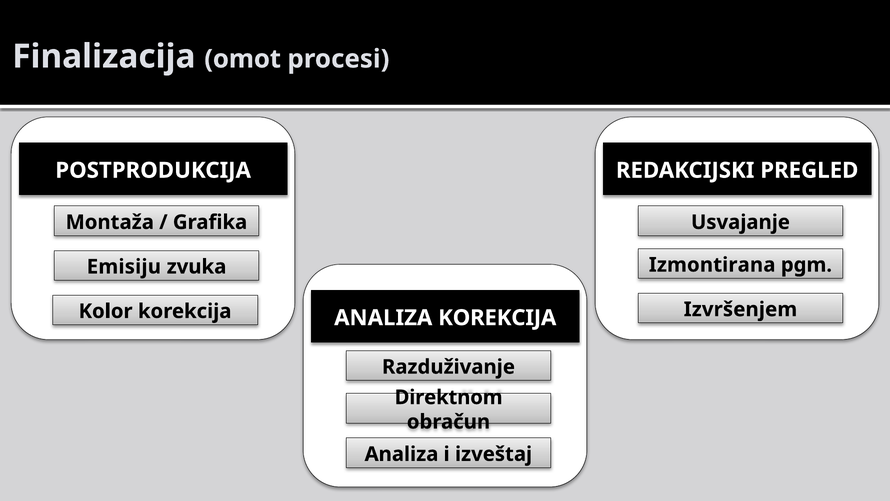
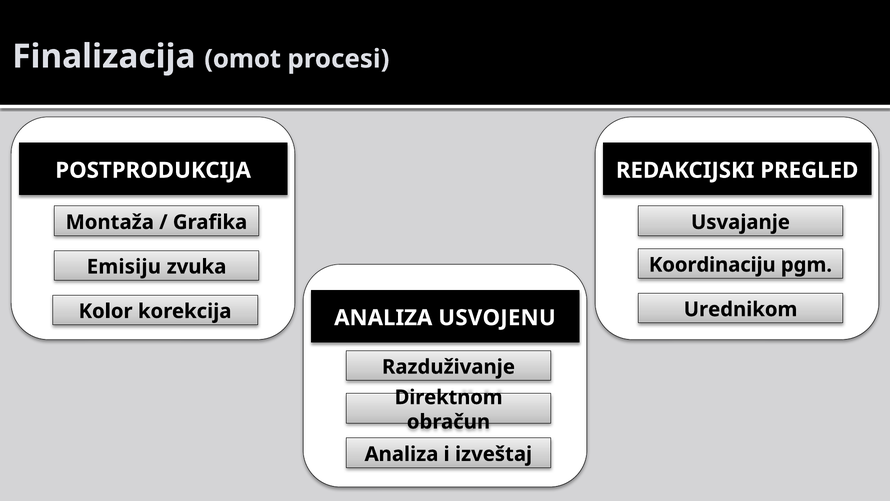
Izmontirana: Izmontirana -> Koordinaciju (712, 265)
Izvršenjem: Izvršenjem -> Urednikom (741, 309)
ANALIZA KOREKCIJA: KOREKCIJA -> USVOJENU (497, 318)
